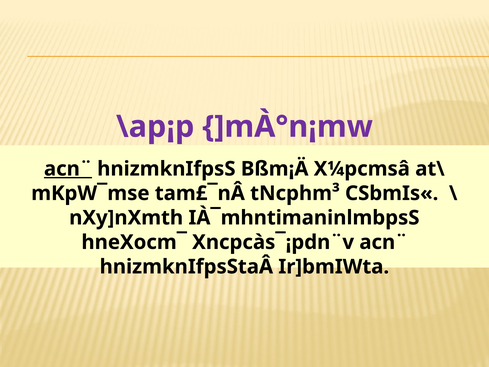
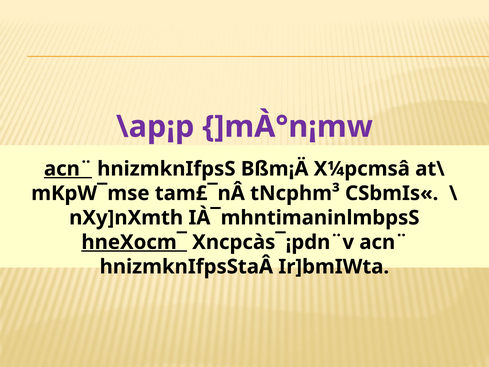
hneXocm¯ underline: none -> present (134, 242)
